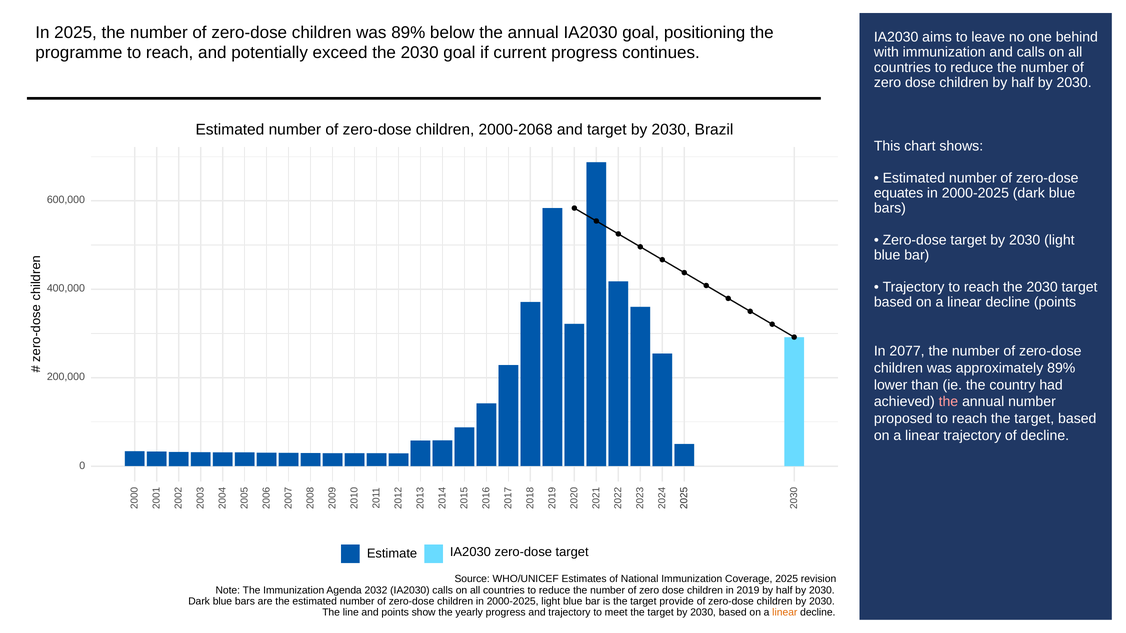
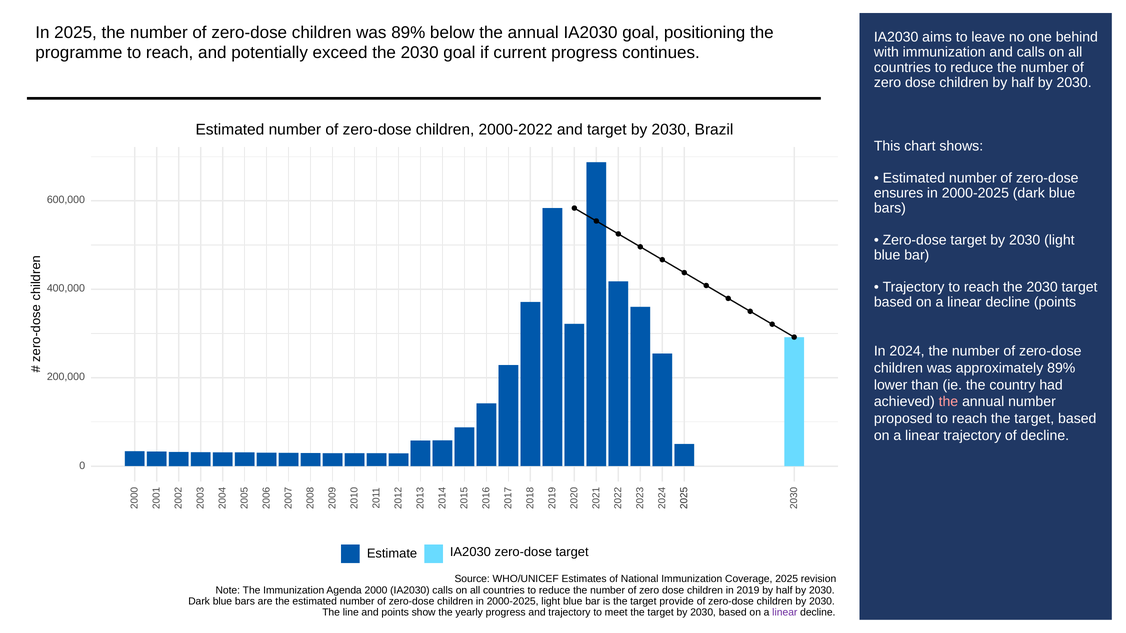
2000-2068: 2000-2068 -> 2000-2022 (516, 130)
equates: equates -> ensures (899, 193)
2077: 2077 -> 2024 (907, 351)
2032: 2032 -> 2000 (376, 591)
linear colour: orange -> purple (785, 613)
